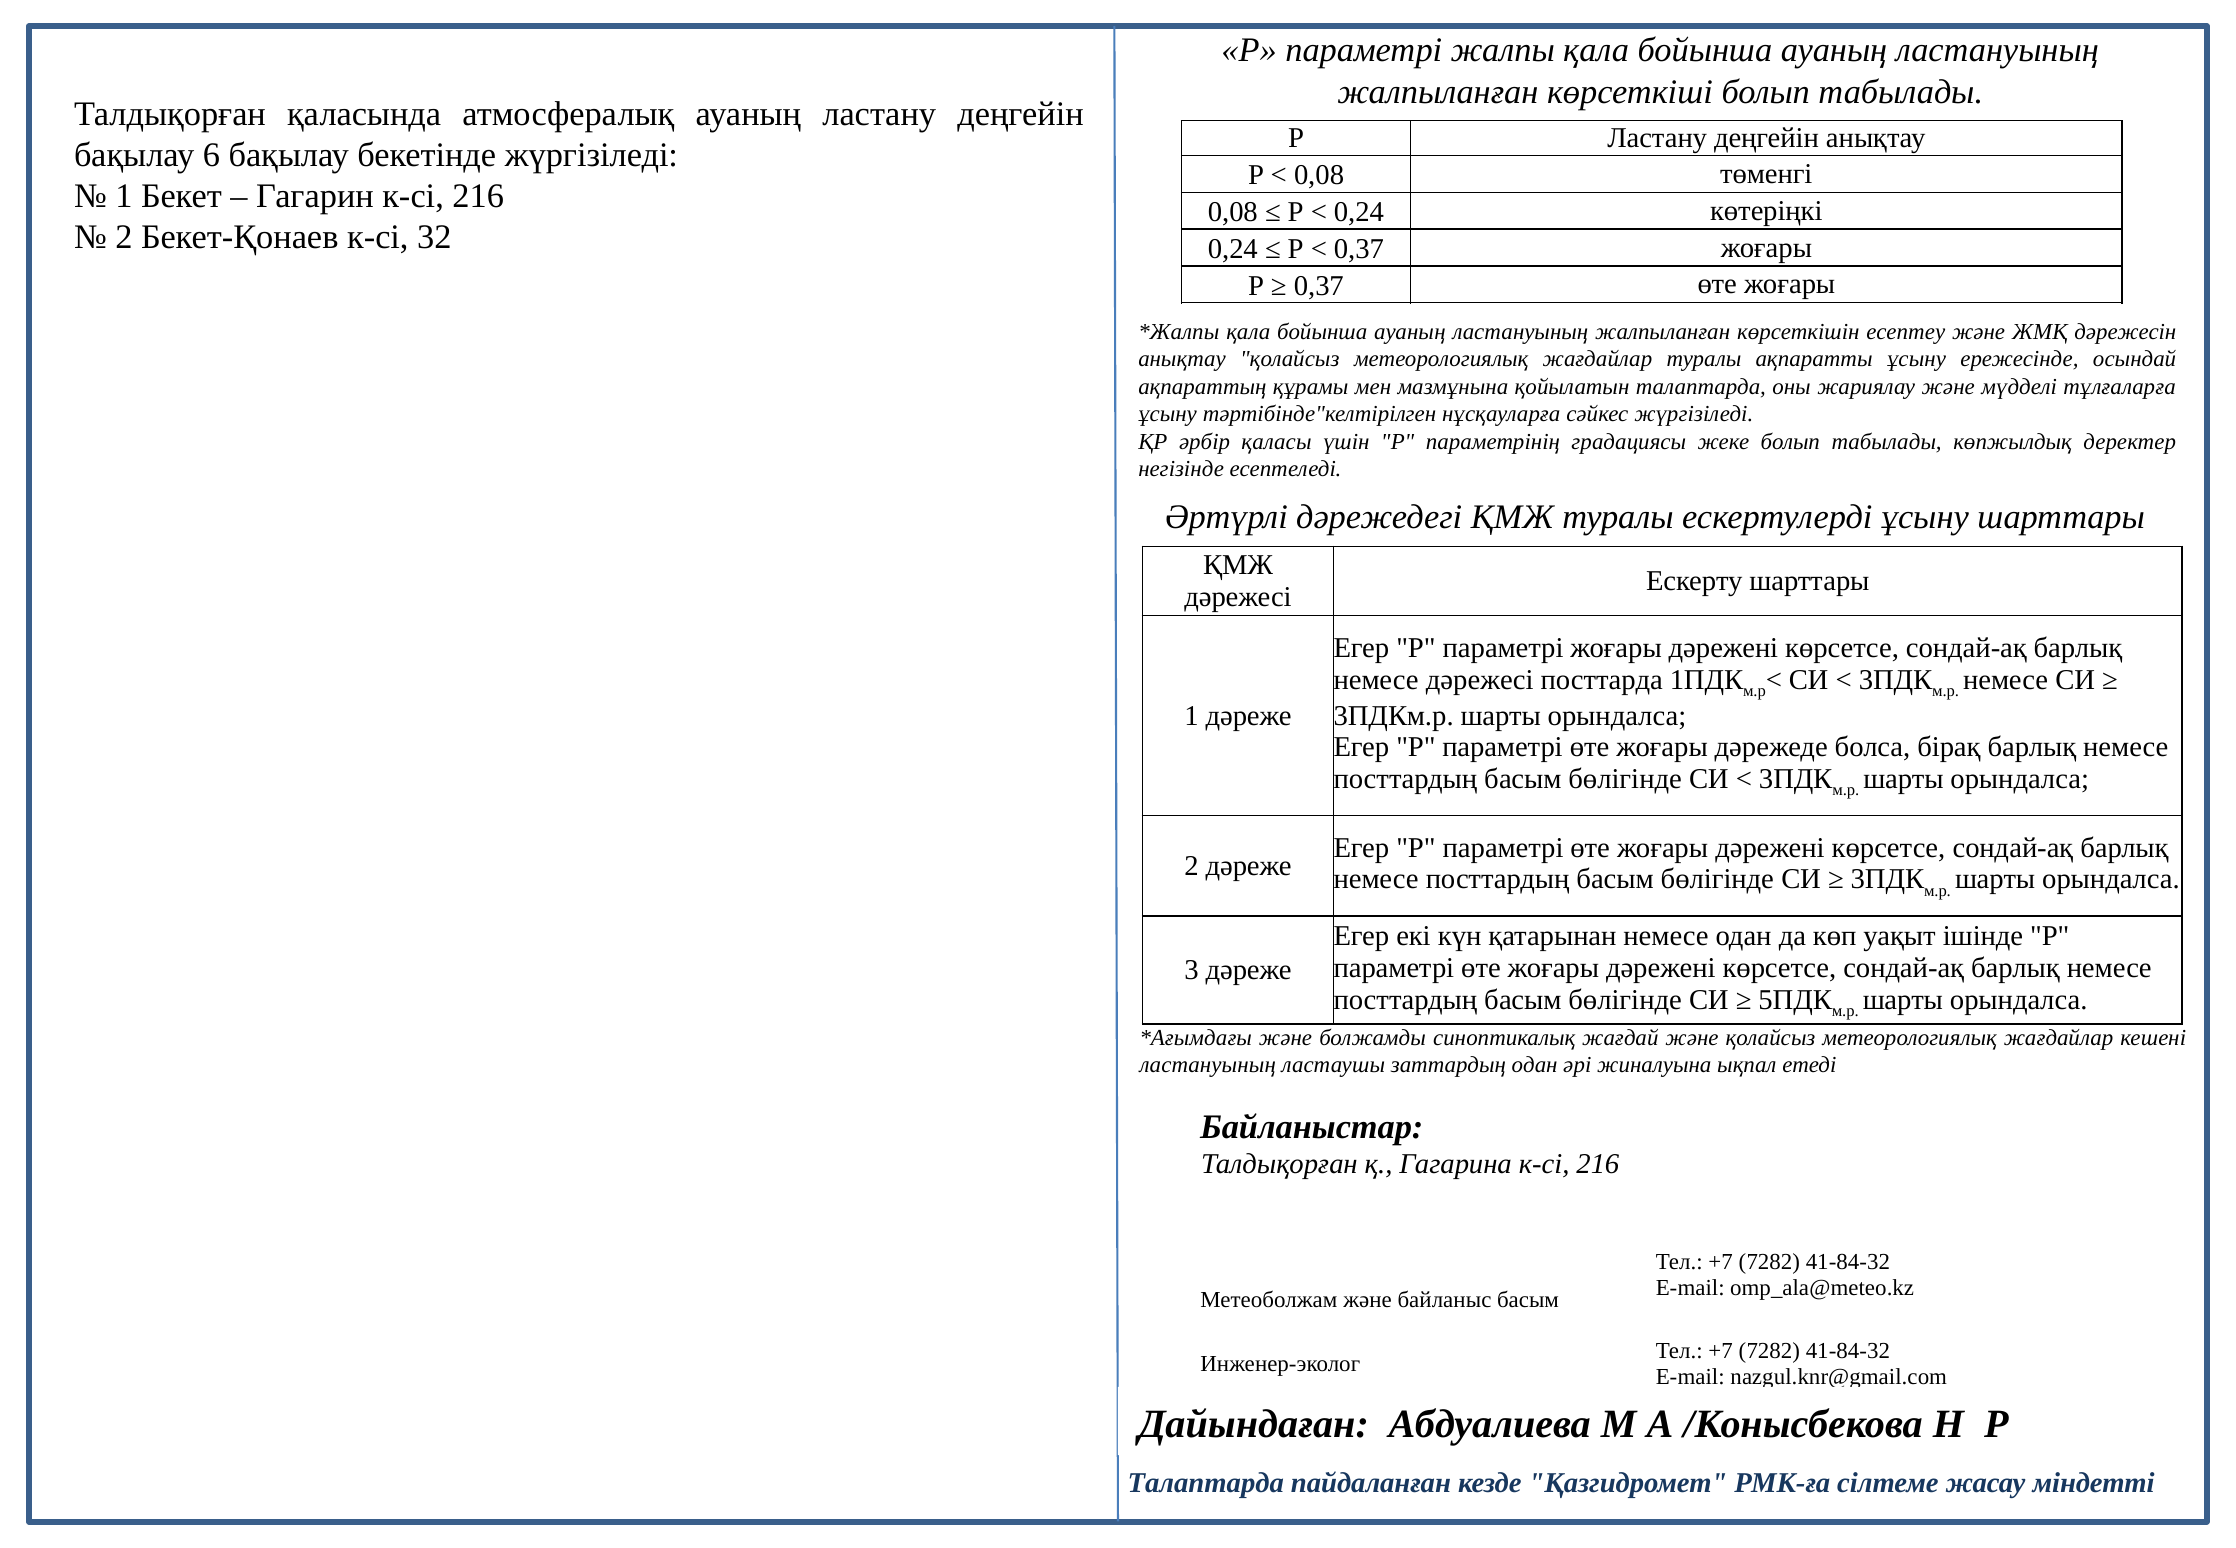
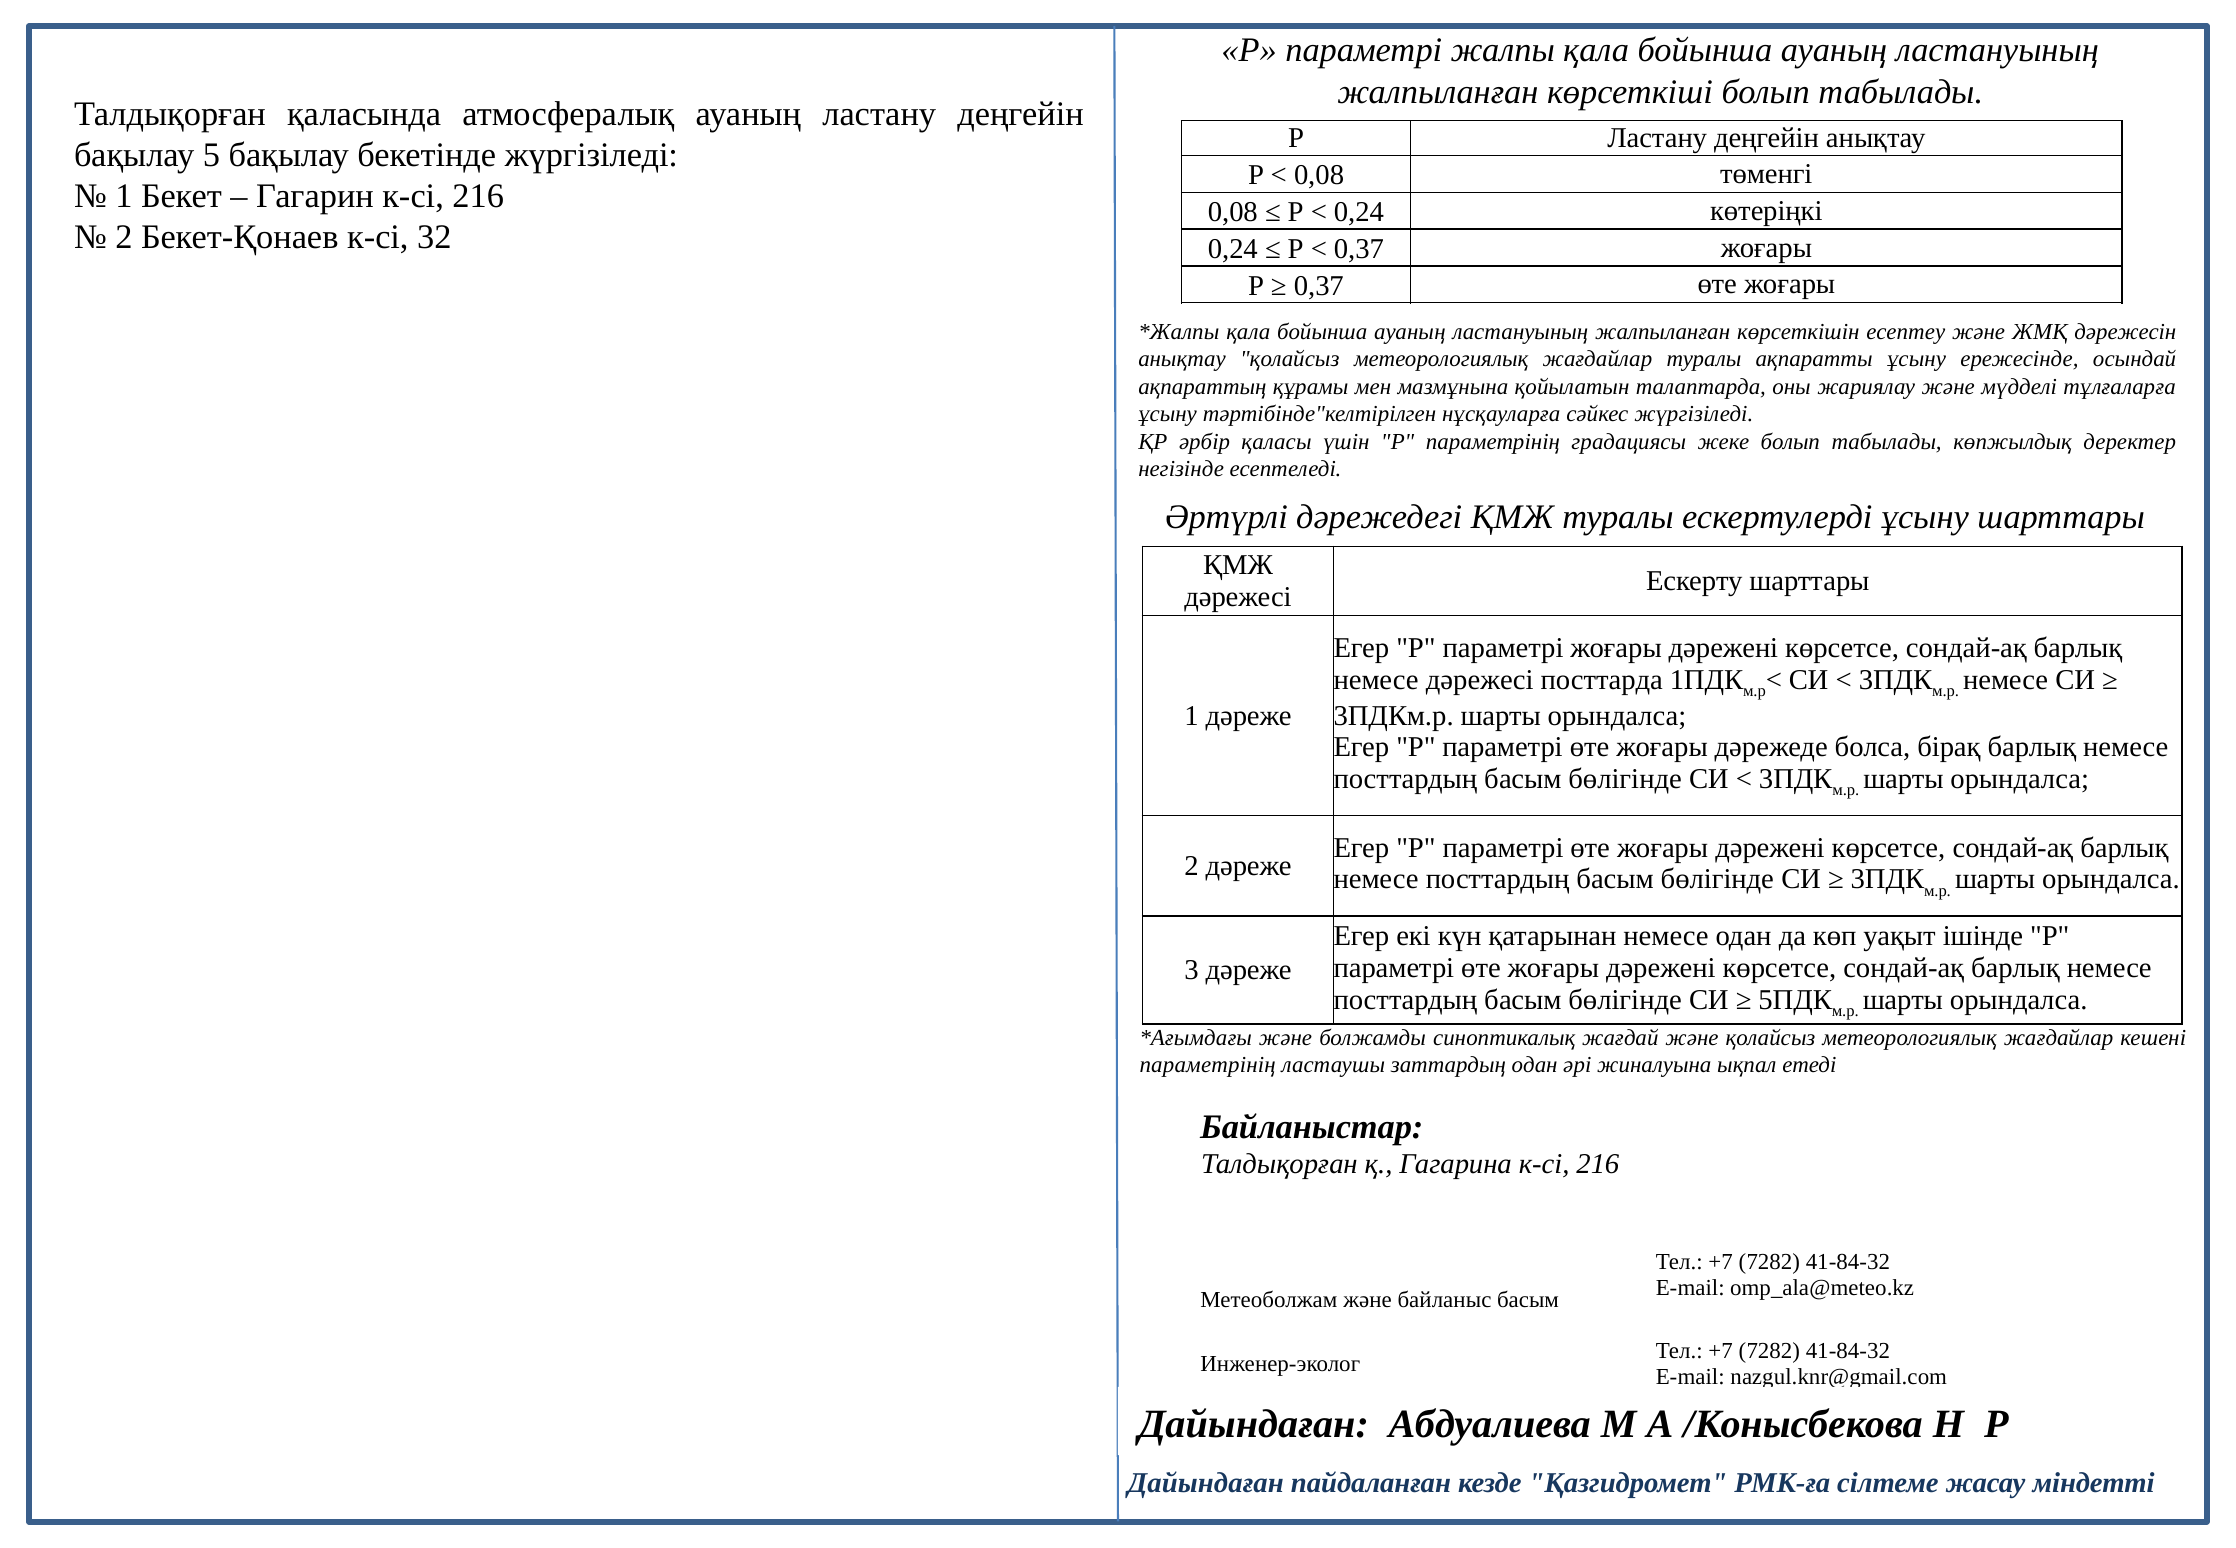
6: 6 -> 5 (211, 155)
ластануының: ластануының -> параметрінің (1208, 1065)
Талаптарда: Талаптарда -> Дайындаған (1206, 1483)
